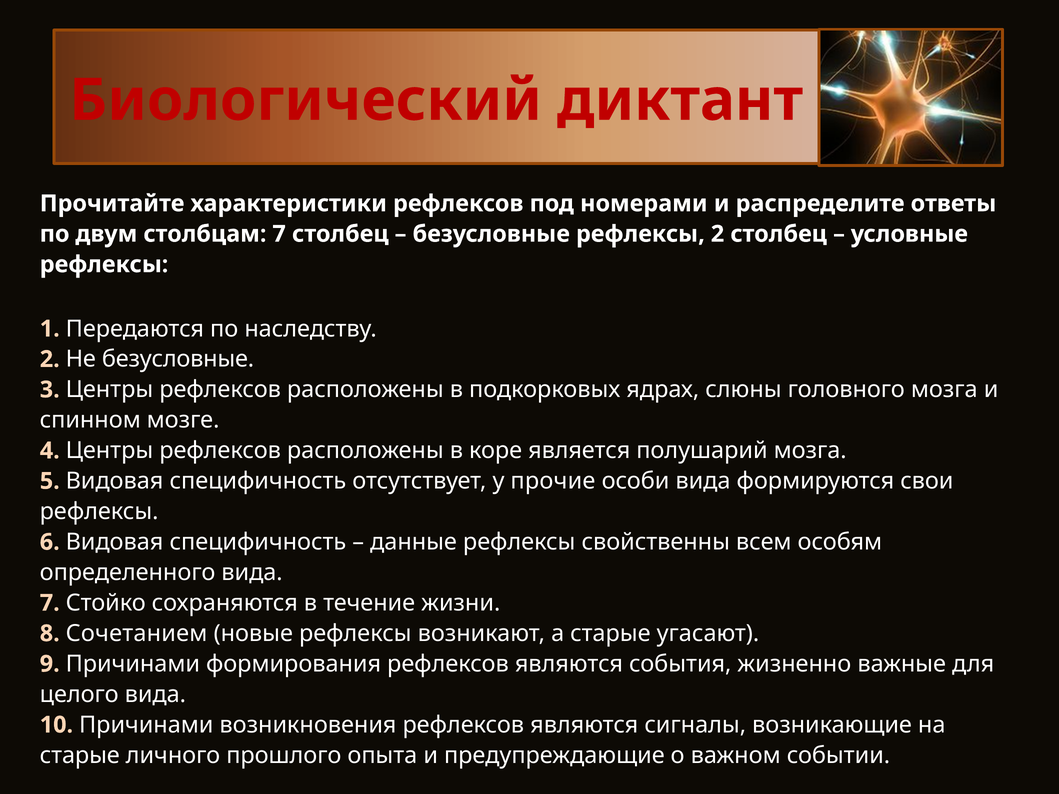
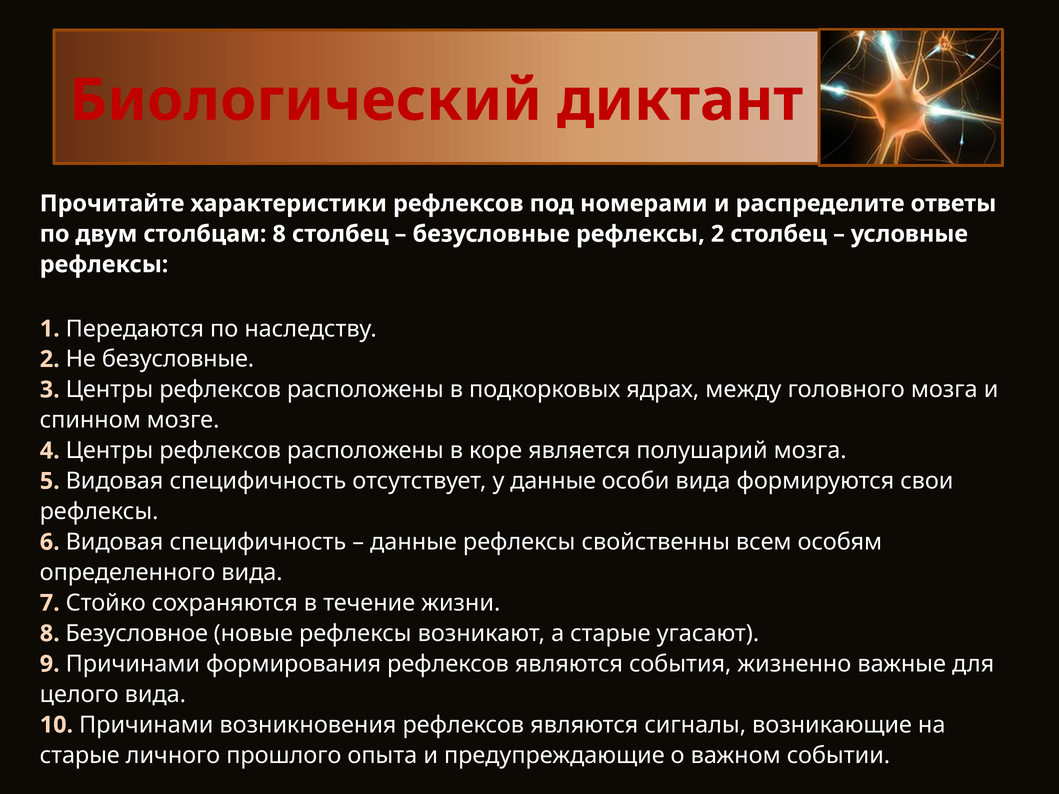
столбцам 7: 7 -> 8 (279, 234)
слюны: слюны -> между (743, 390)
у прочие: прочие -> данные (553, 481)
Сочетанием: Сочетанием -> Безусловное (137, 634)
